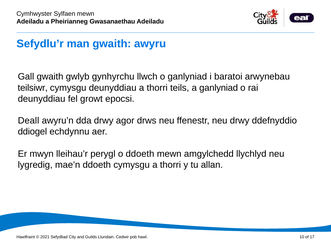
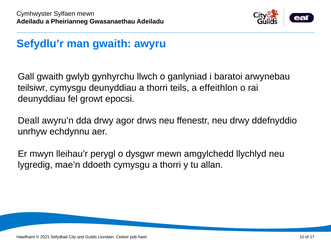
a ganlyniad: ganlyniad -> effeithlon (219, 88)
ddiogel: ddiogel -> unrhyw (32, 132)
o ddoeth: ddoeth -> dysgwr (140, 154)
